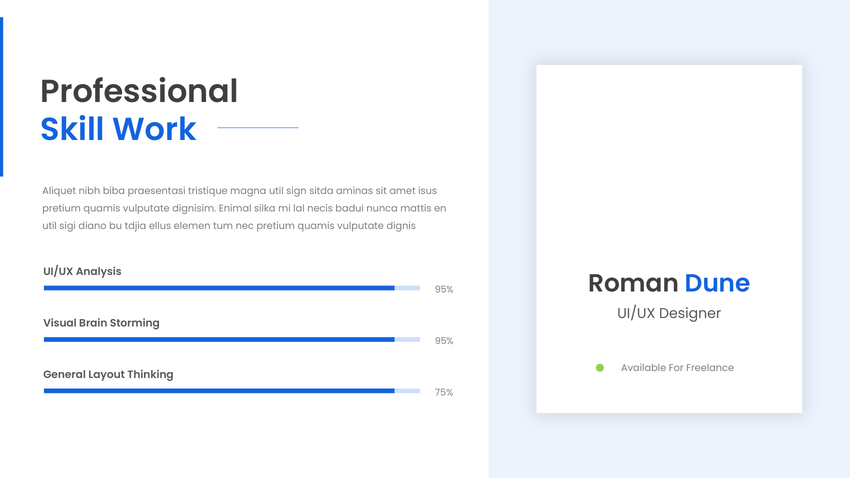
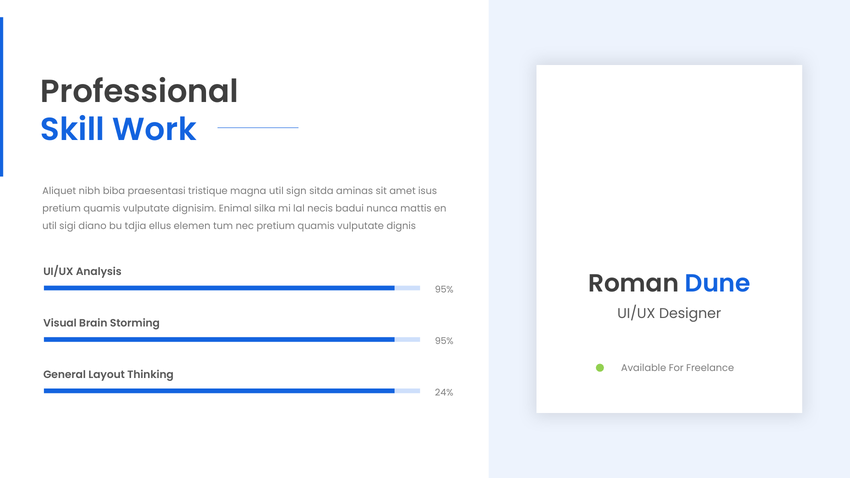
75%: 75% -> 24% (444, 393)
